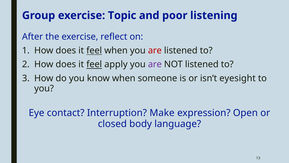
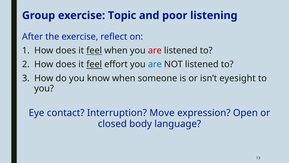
apply: apply -> effort (116, 64)
are colour: purple -> blue (155, 64)
Make: Make -> Move (162, 113)
